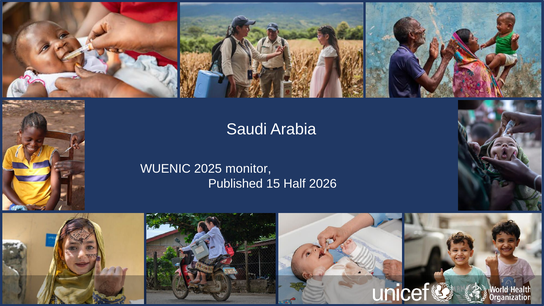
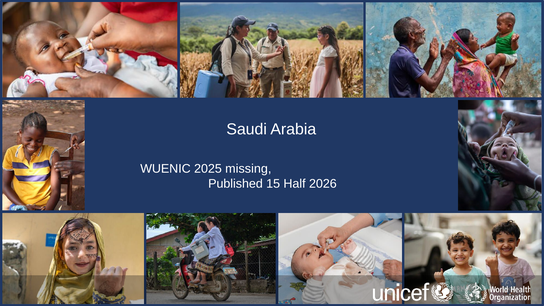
monitor: monitor -> missing (248, 169)
